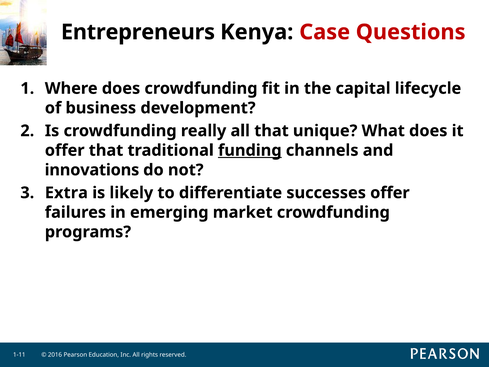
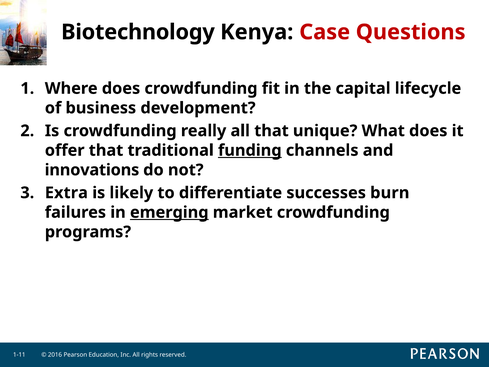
Entrepreneurs: Entrepreneurs -> Biotechnology (138, 32)
successes offer: offer -> burn (390, 193)
emerging underline: none -> present (169, 212)
